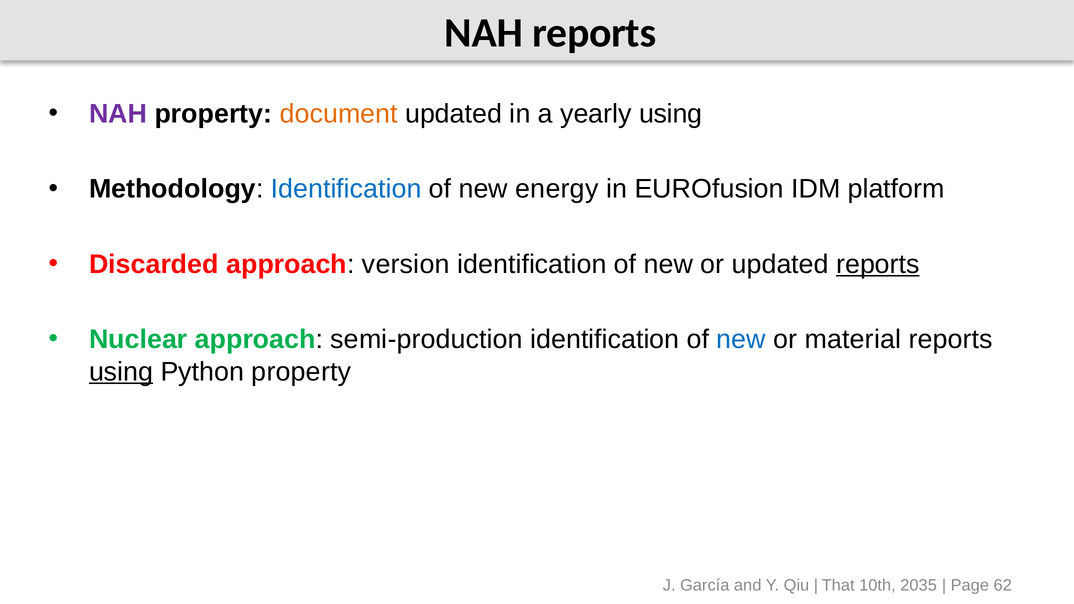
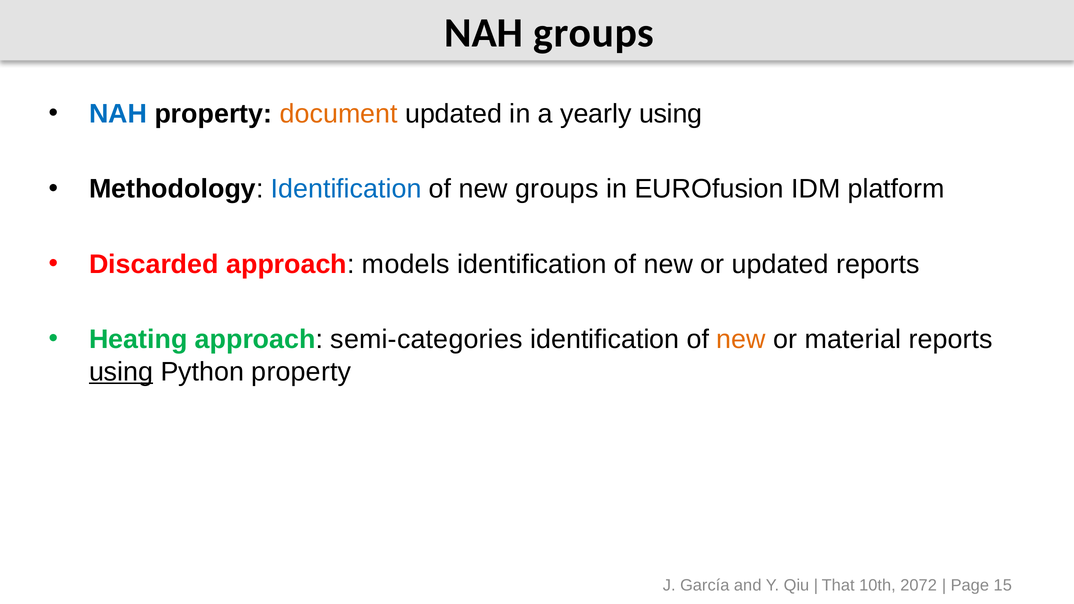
NAH reports: reports -> groups (594, 33)
NAH colour: purple -> blue (118, 114)
new energy: energy -> groups (557, 189)
version: version -> models (406, 264)
reports underline: present -> none (878, 264)
Nuclear: Nuclear -> Heating (138, 340)
semi-production: semi-production -> semi-categories (427, 340)
new colour: blue -> orange (741, 340)
2035: 2035 -> 2072 (919, 586)
62: 62 -> 15 (1003, 586)
